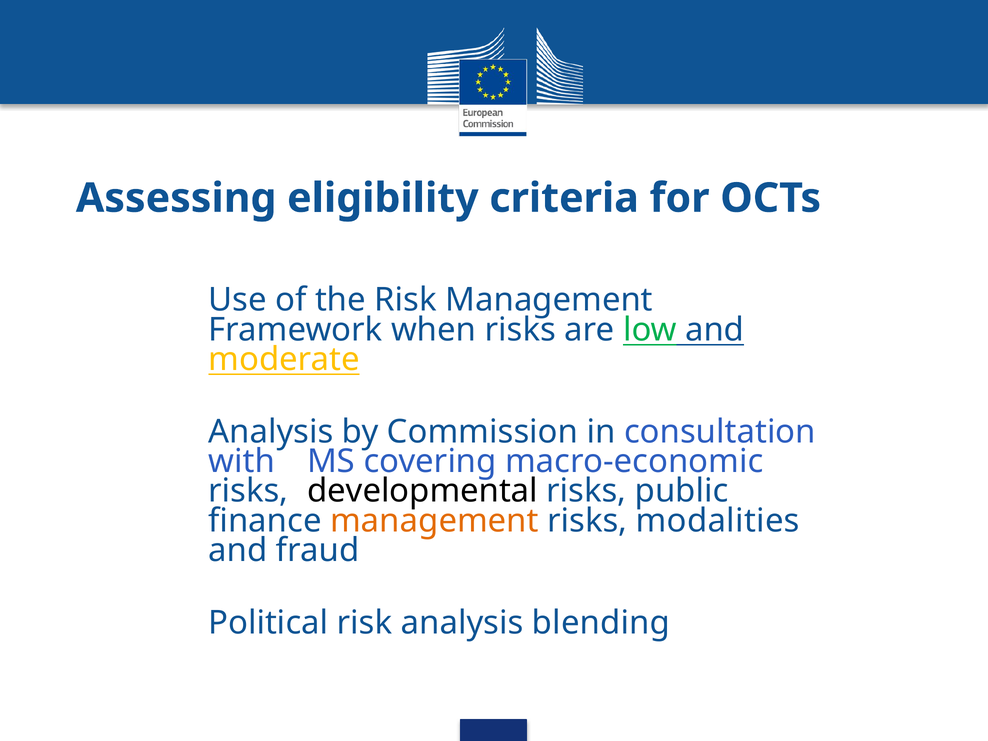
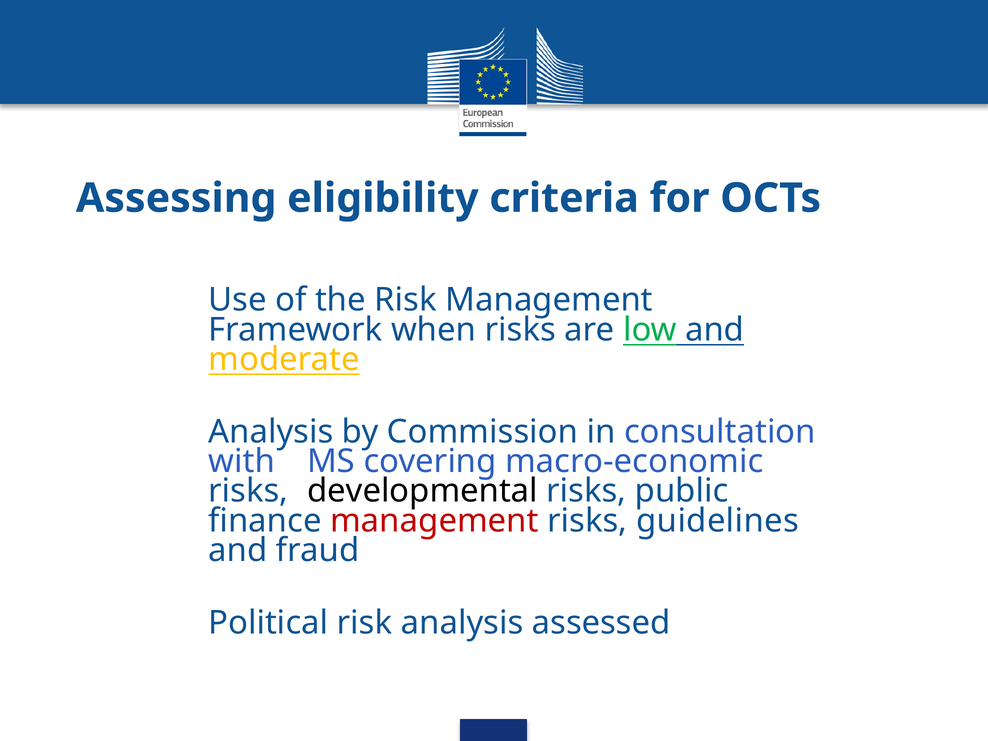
management colour: orange -> red (434, 521)
modalities: modalities -> guidelines (718, 521)
blending: blending -> assessed (601, 623)
